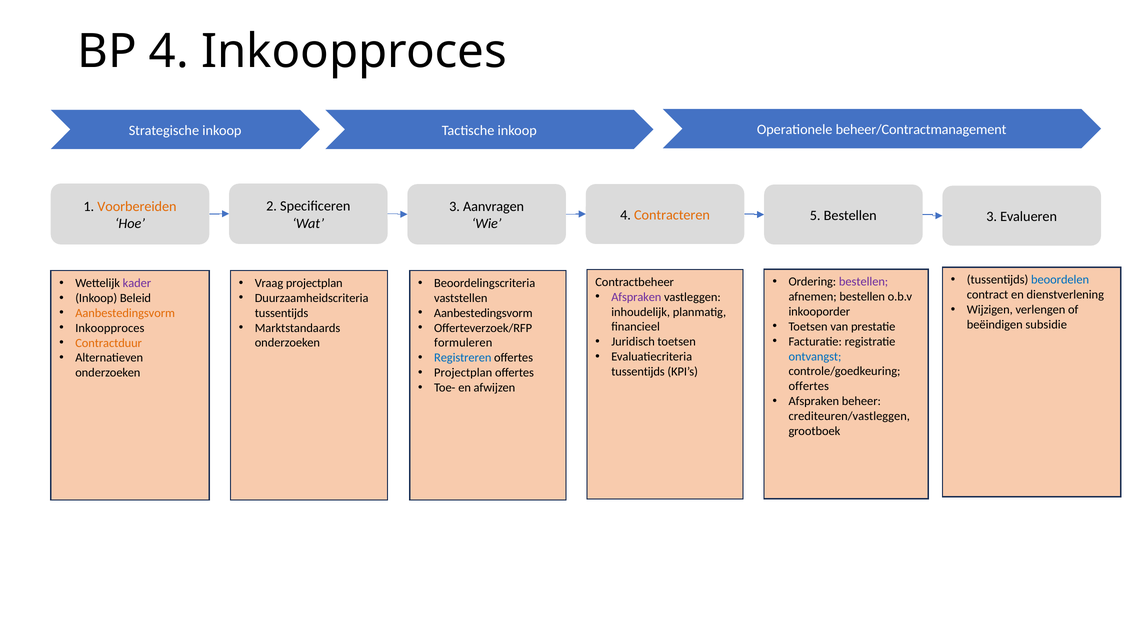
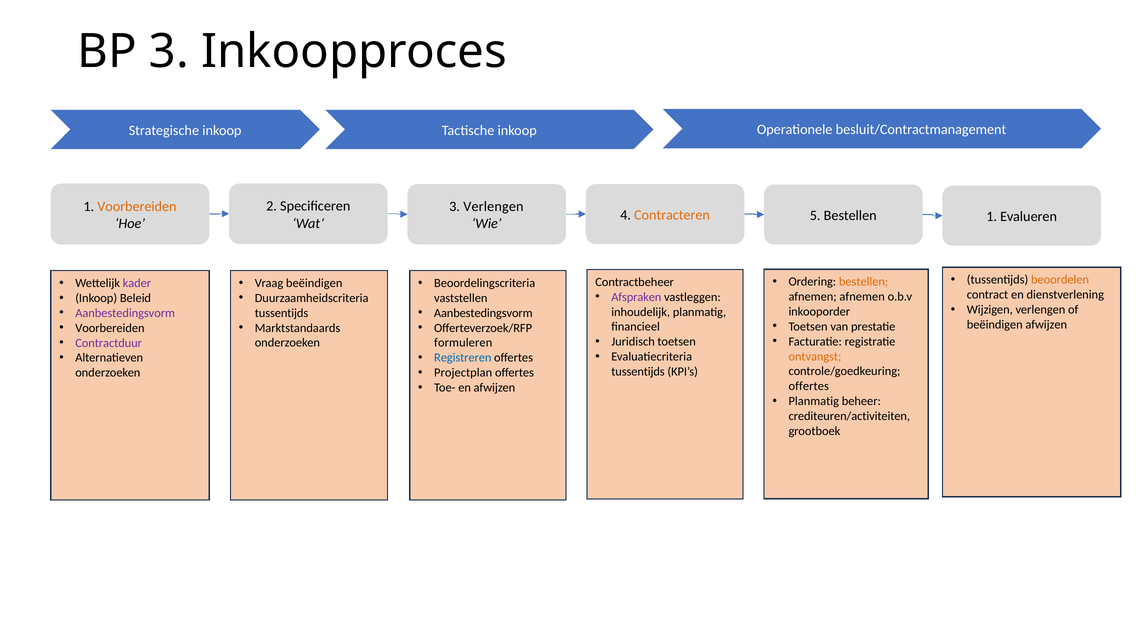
BP 4: 4 -> 3 (169, 52)
beheer/Contractmanagement: beheer/Contractmanagement -> besluit/Contractmanagement (921, 130)
3 Aanvragen: Aanvragen -> Verlengen (493, 207)
Bestellen 3: 3 -> 1 (992, 217)
beoordelen colour: blue -> orange (1060, 280)
bestellen colour: purple -> orange (864, 282)
Vraag projectplan: projectplan -> beëindigen (314, 283)
afnemen bestellen: bestellen -> afnemen (862, 297)
Aanbestedingsvorm colour: orange -> purple (125, 313)
beëindigen subsidie: subsidie -> afwijzen (1046, 324)
Inkoopproces: Inkoopproces -> Voorbereiden (110, 328)
Contractduur colour: orange -> purple (109, 343)
ontvangst colour: blue -> orange (815, 356)
Afspraken: Afspraken -> Planmatig (814, 401)
crediteuren/vastleggen: crediteuren/vastleggen -> crediteuren/activiteiten (849, 416)
